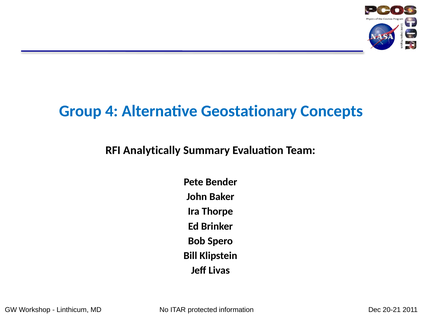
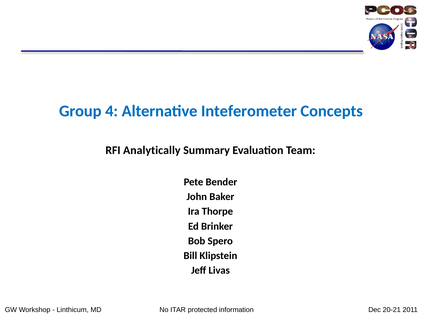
Geostationary: Geostationary -> Inteferometer (249, 111)
